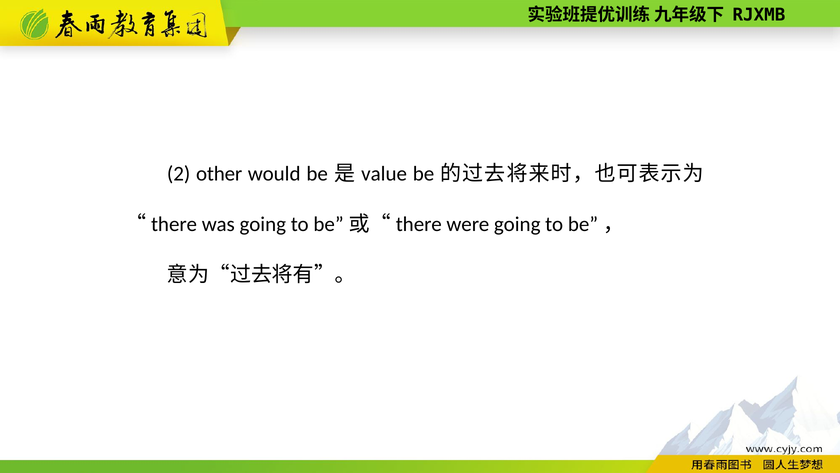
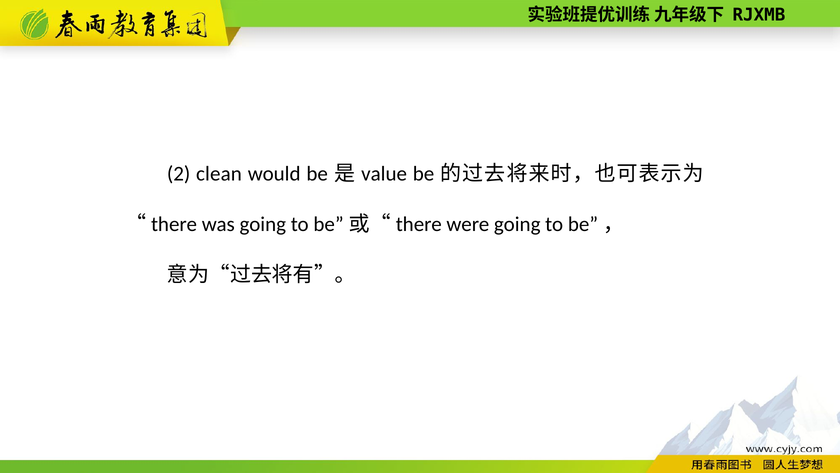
other: other -> clean (219, 174)
